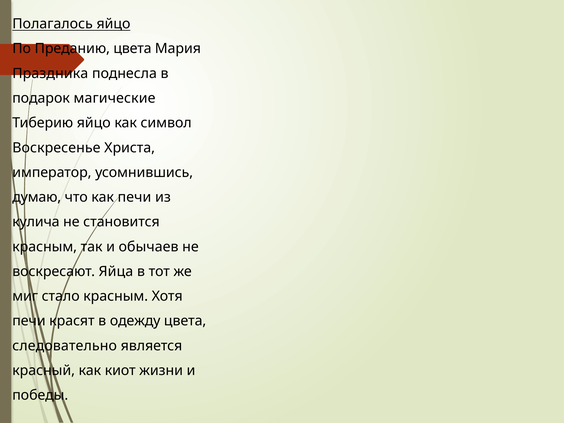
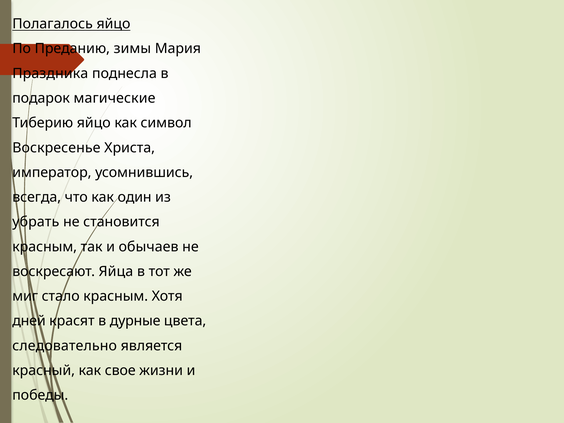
Преданию цвета: цвета -> зимы (132, 49)
думаю: думаю -> всегда (37, 197)
как печи: печи -> один (135, 197)
кулича: кулича -> убрать (36, 222)
печи: печи -> дней (29, 321)
одежду: одежду -> дурные (135, 321)
киот: киот -> свое (120, 371)
